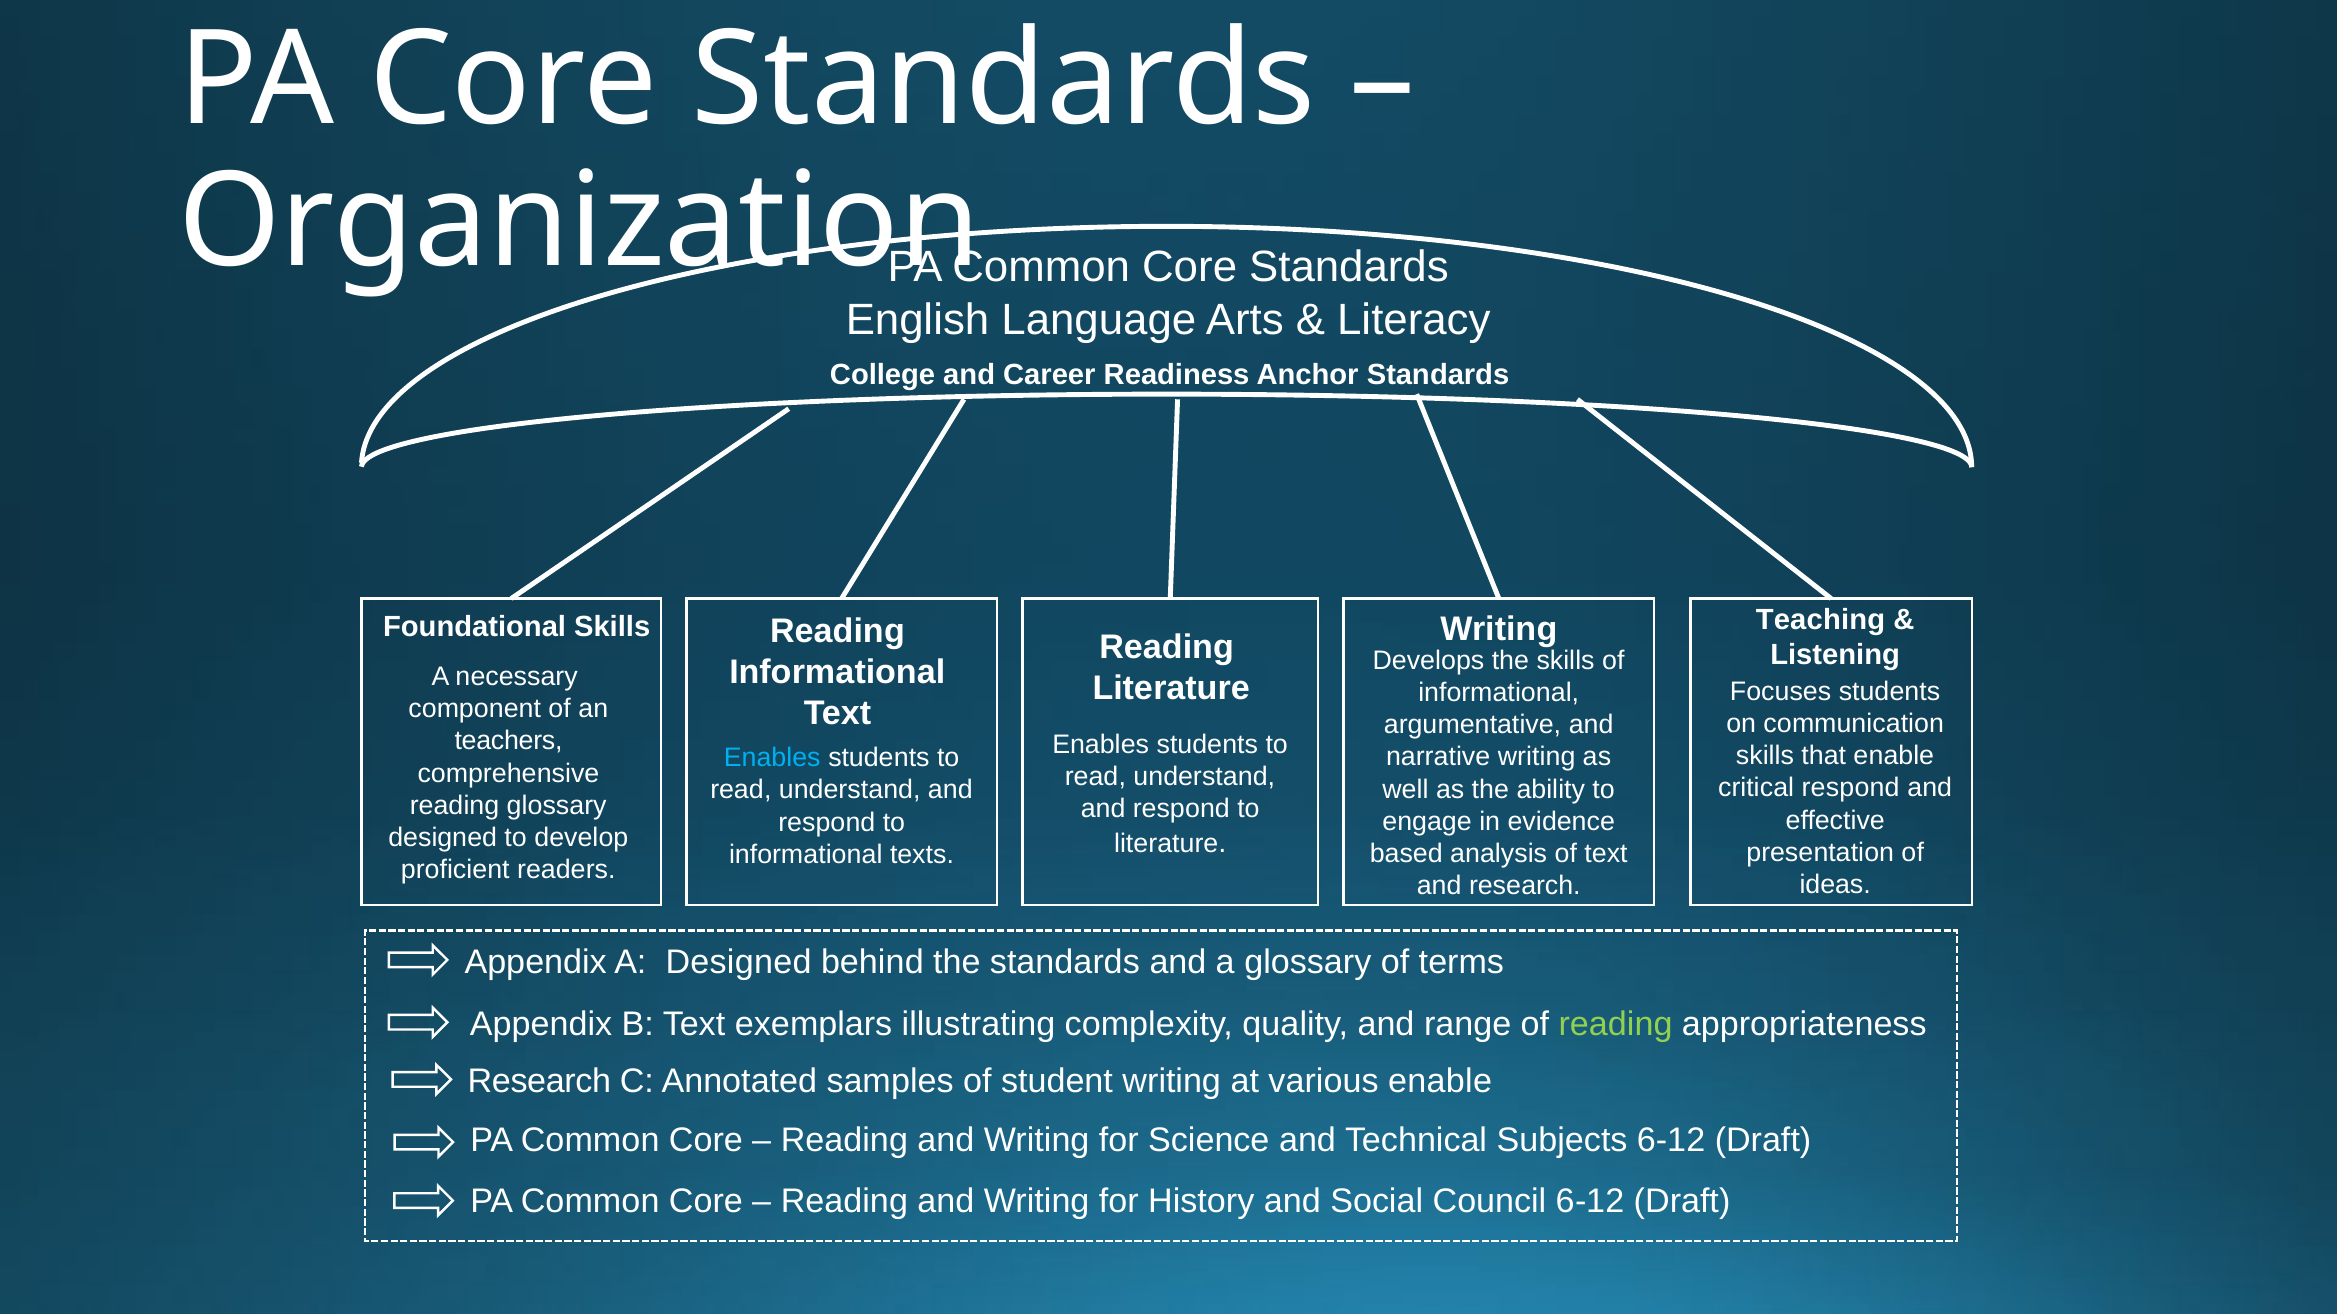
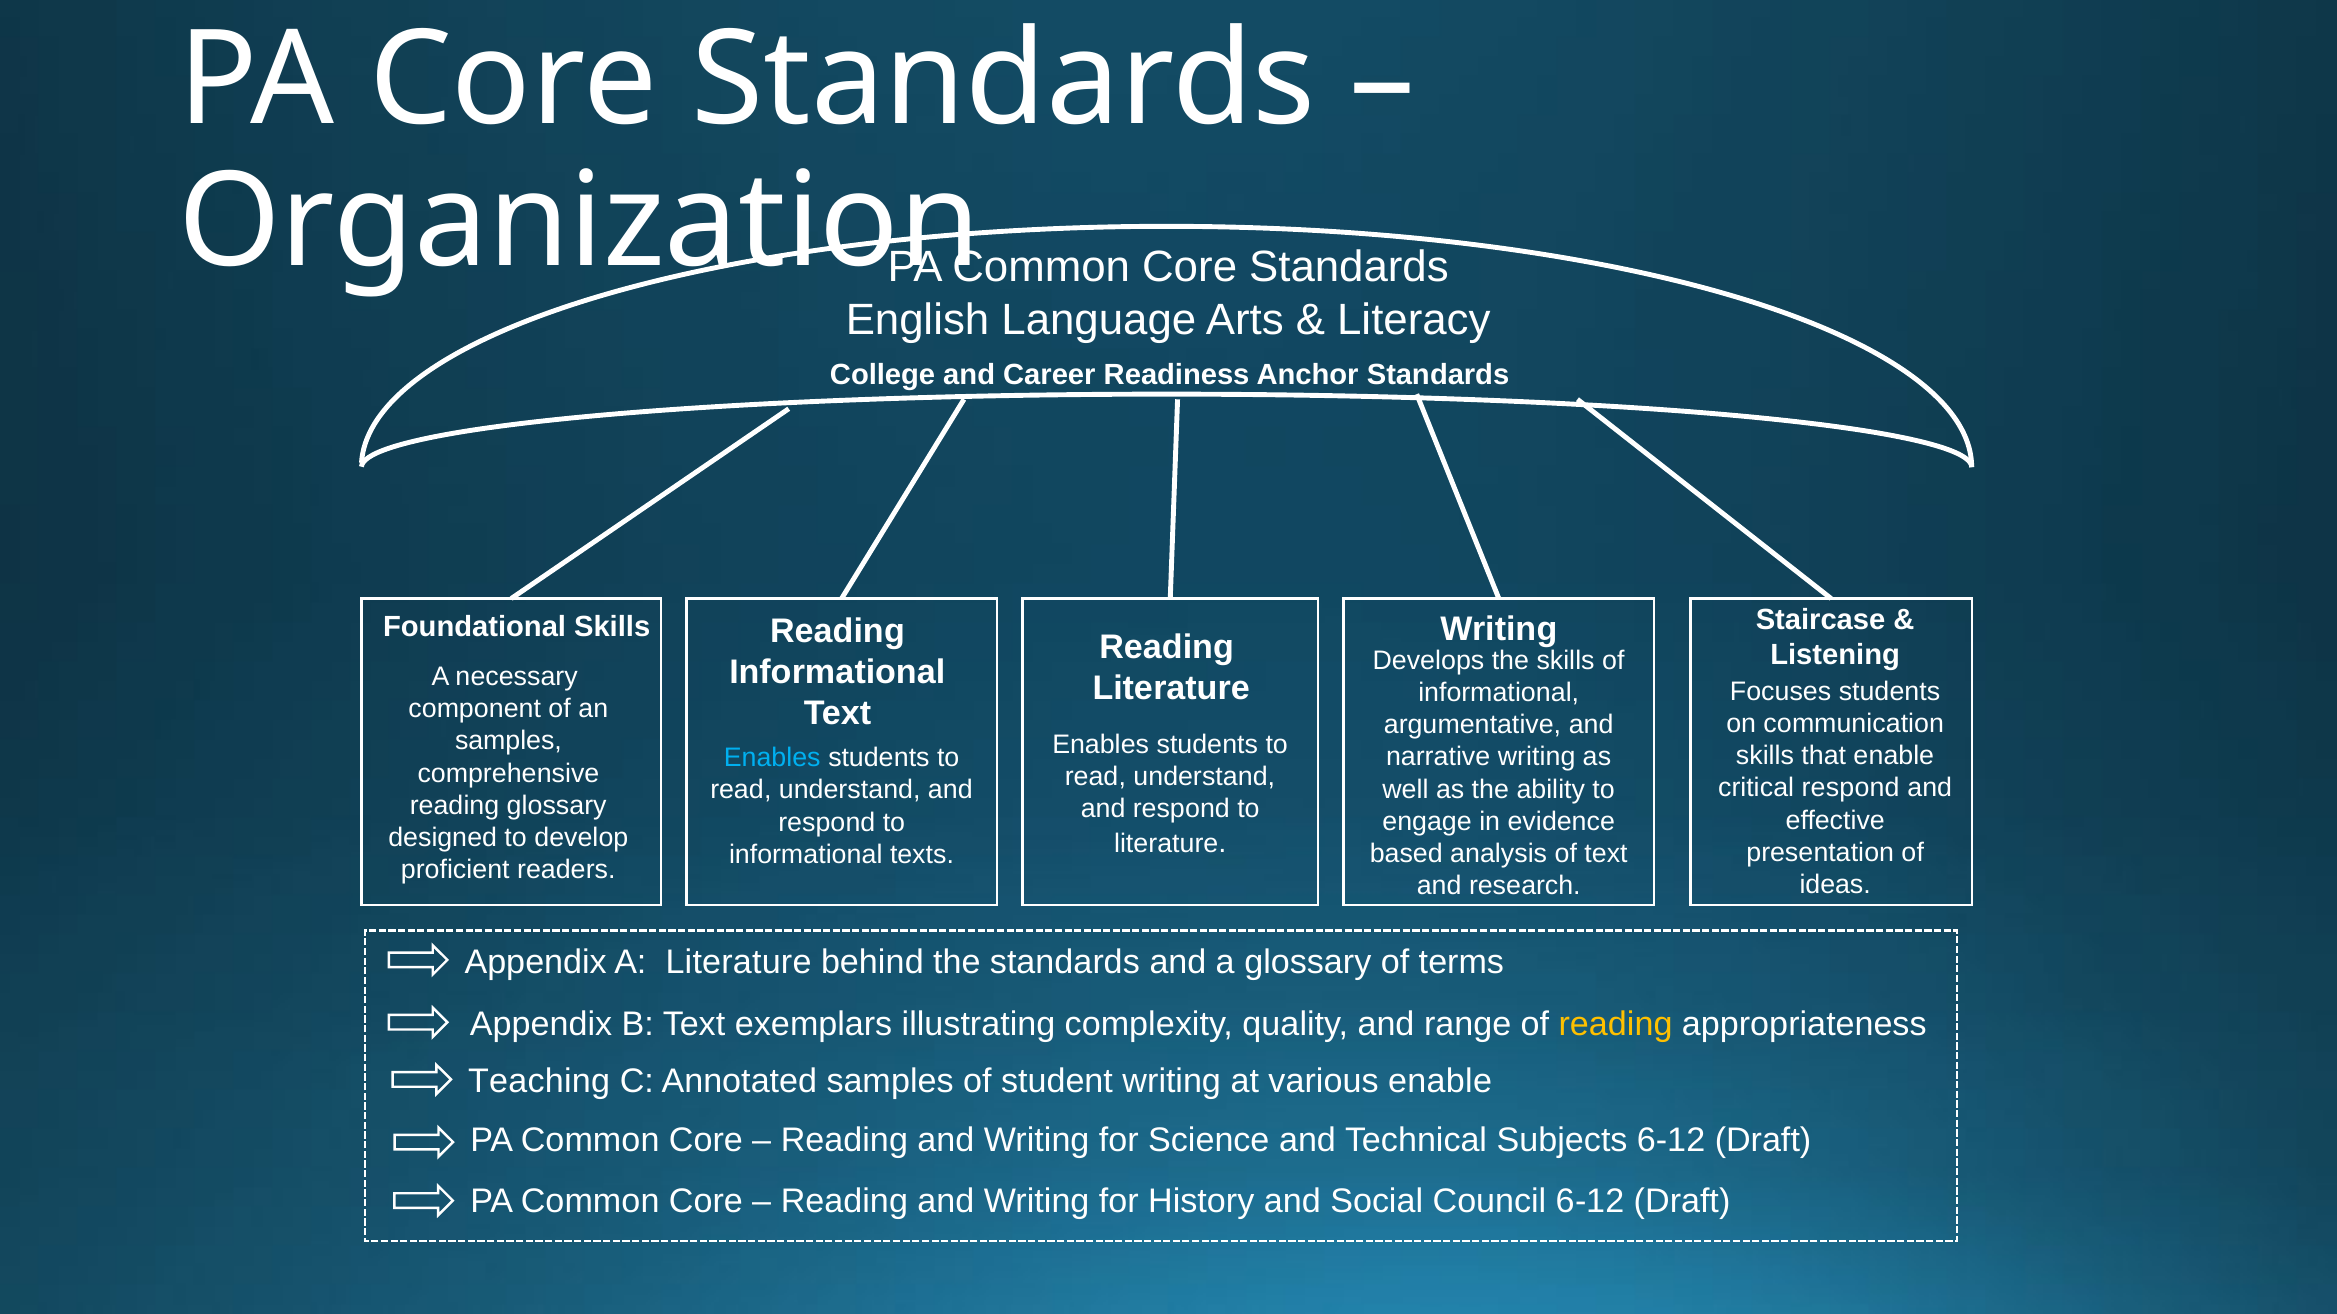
Teaching: Teaching -> Staircase (1821, 620)
teachers: teachers -> samples (508, 741)
A Designed: Designed -> Literature (739, 962)
reading colour: light green -> yellow (1615, 1025)
Research: Research -> Teaching (539, 1082)
